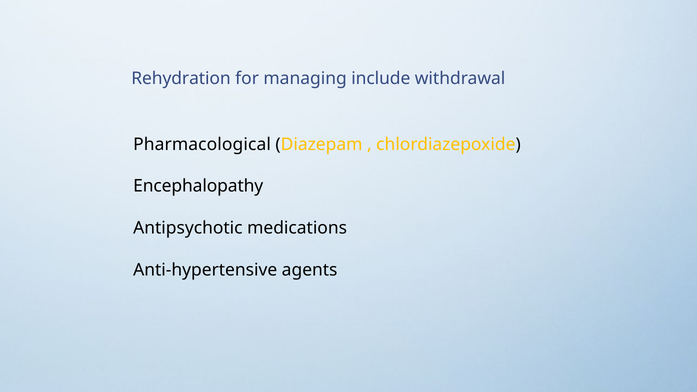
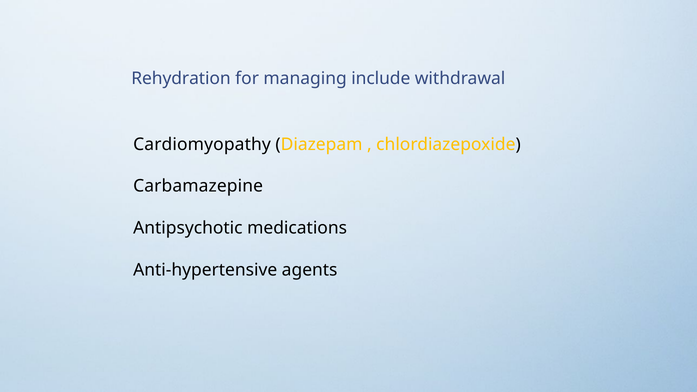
Pharmacological: Pharmacological -> Cardiomyopathy (202, 144)
Encephalopathy: Encephalopathy -> Carbamazepine (198, 186)
